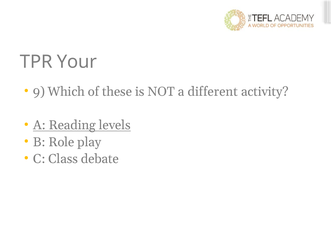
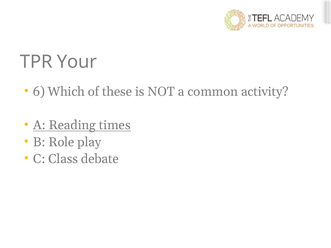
9: 9 -> 6 (39, 92)
different: different -> common (213, 92)
levels: levels -> times (115, 125)
